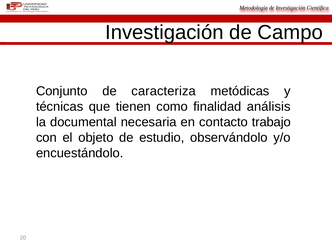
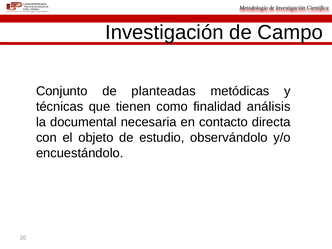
caracteriza: caracteriza -> planteadas (164, 91)
trabajo: trabajo -> directa (271, 122)
